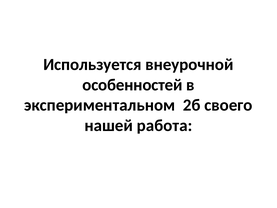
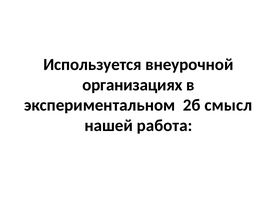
особенностей: особенностей -> организациях (132, 85)
своего: своего -> смысл (228, 105)
